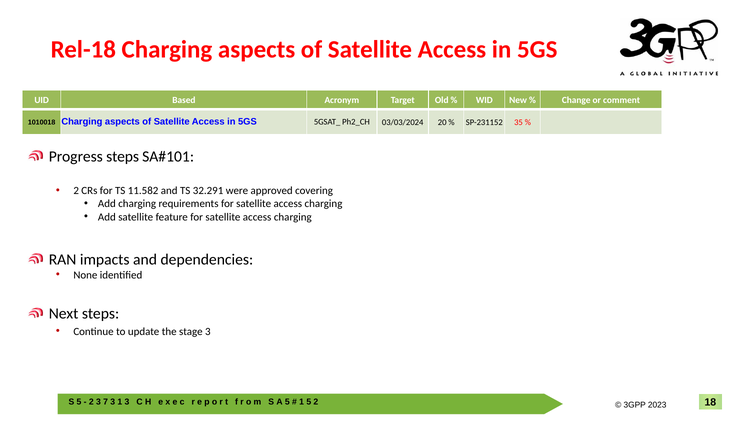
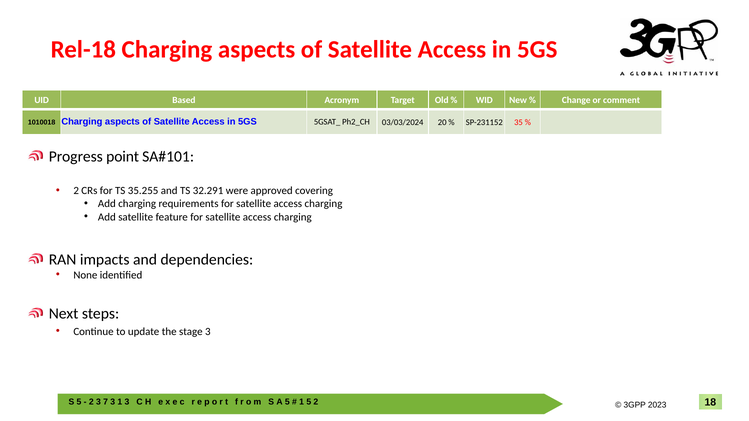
Progress steps: steps -> point (123, 157)
11.582: 11.582 -> 35.255 (143, 191)
